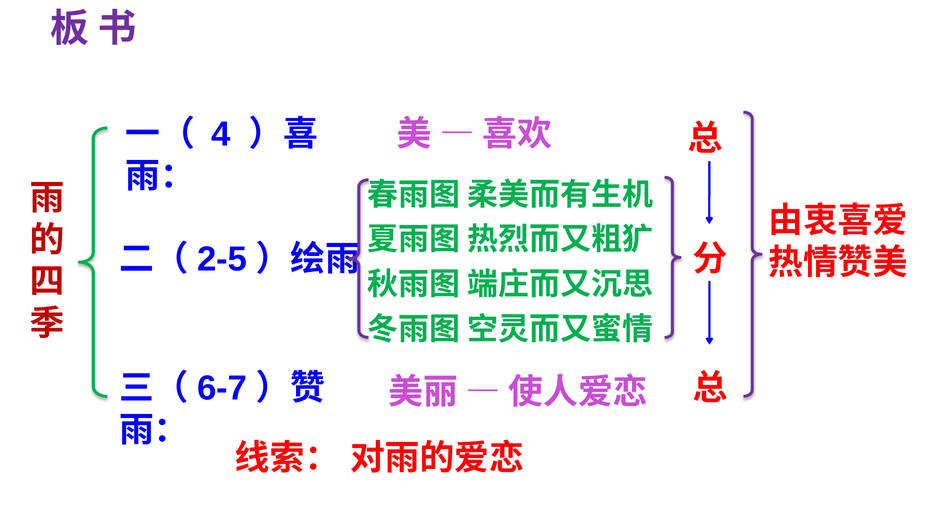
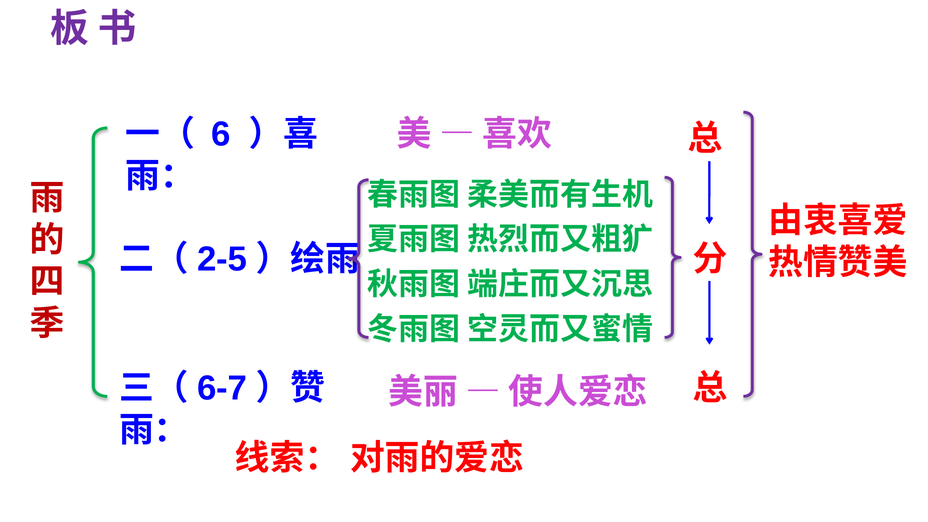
4: 4 -> 6 (221, 134)
